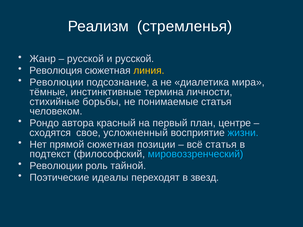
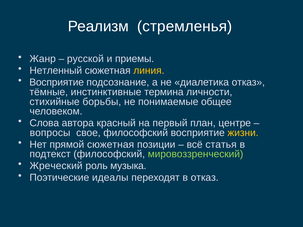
и русской: русской -> приемы (135, 59)
Революция: Революция -> Нетленный (56, 71)
Революции: Революции -> Восприятие (57, 82)
диалетика мира: мира -> отказ (248, 82)
понимаемые статья: статья -> общее (216, 102)
Рондо: Рондо -> Слова (44, 123)
сходятся: сходятся -> вопросы (50, 133)
свое усложненный: усложненный -> философский (136, 133)
жизни colour: light blue -> yellow (243, 133)
мировоззренческий colour: light blue -> light green (196, 154)
Революции: Революции -> Жреческий (56, 166)
тайной: тайной -> музыка (128, 166)
в звезд: звезд -> отказ (205, 178)
